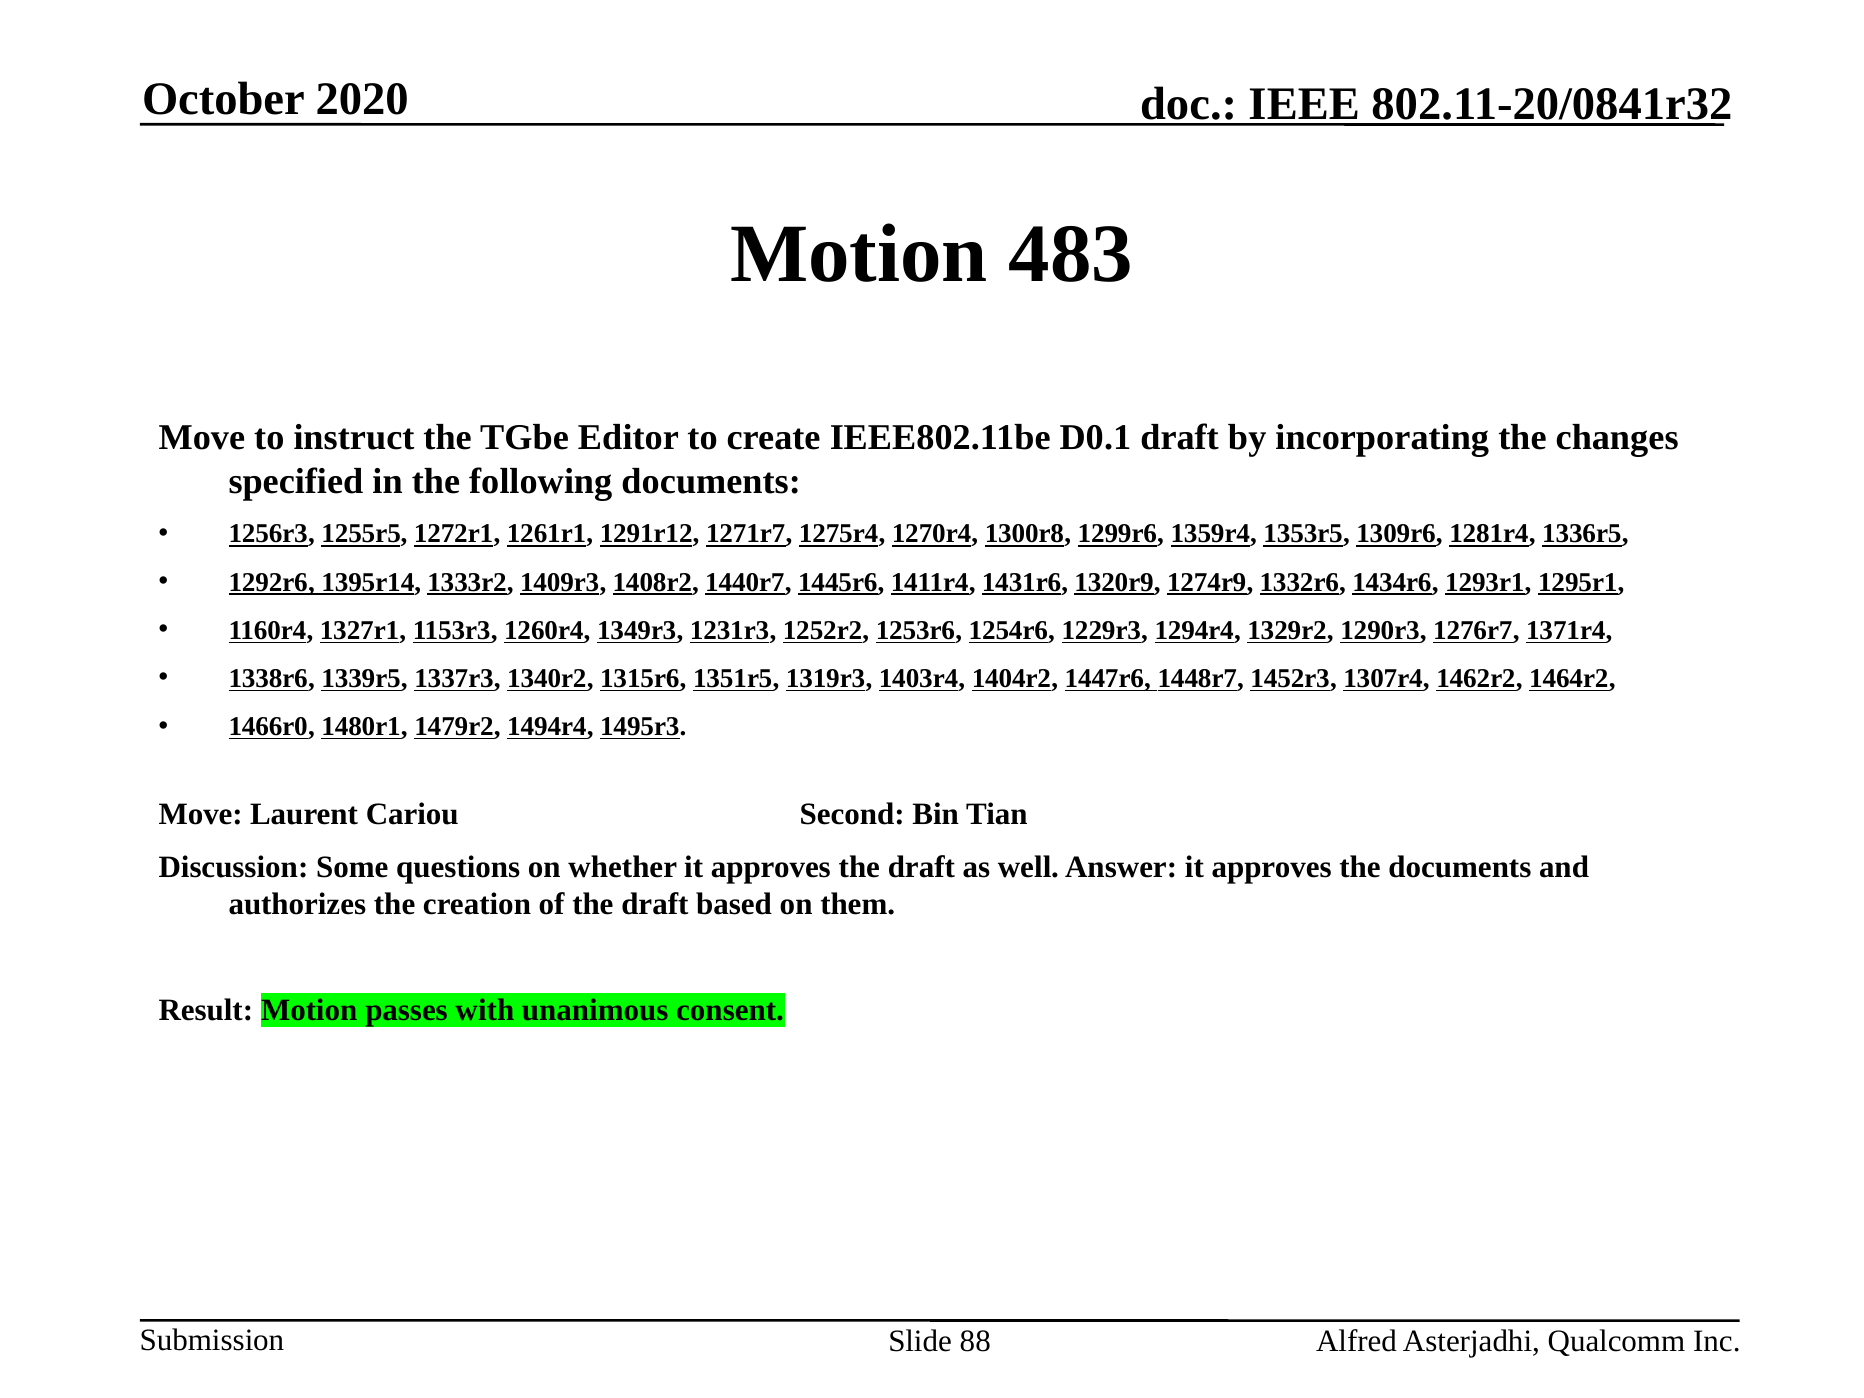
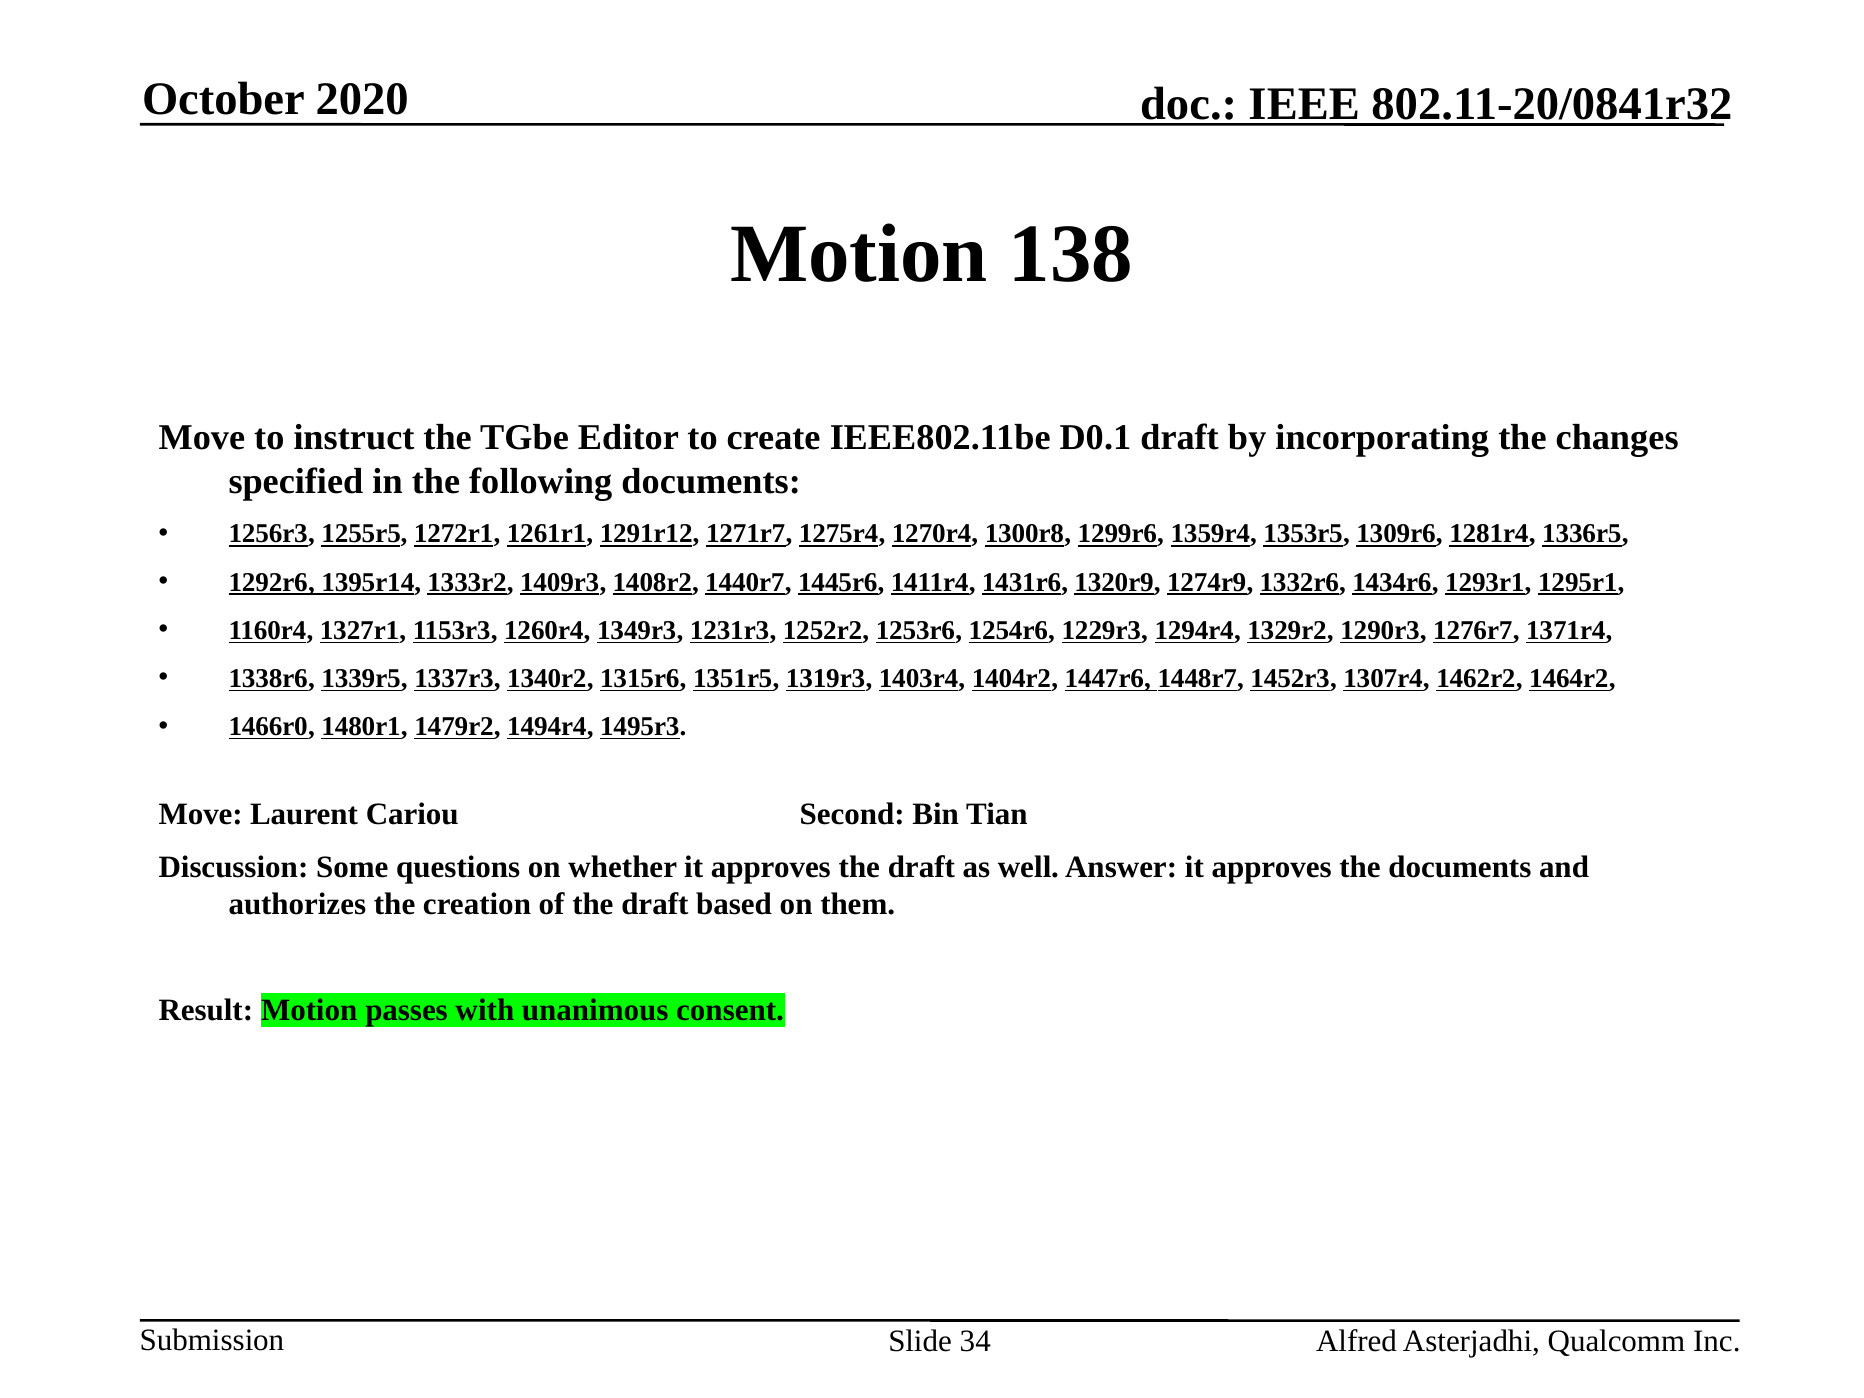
483: 483 -> 138 (1071, 254)
88: 88 -> 34 (975, 1341)
